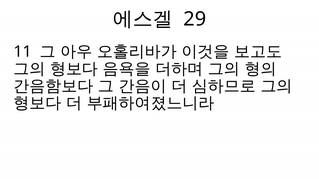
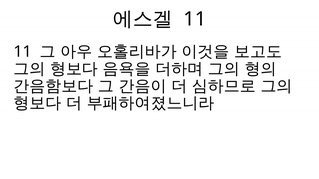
29: 29 -> 11 (195, 19)
